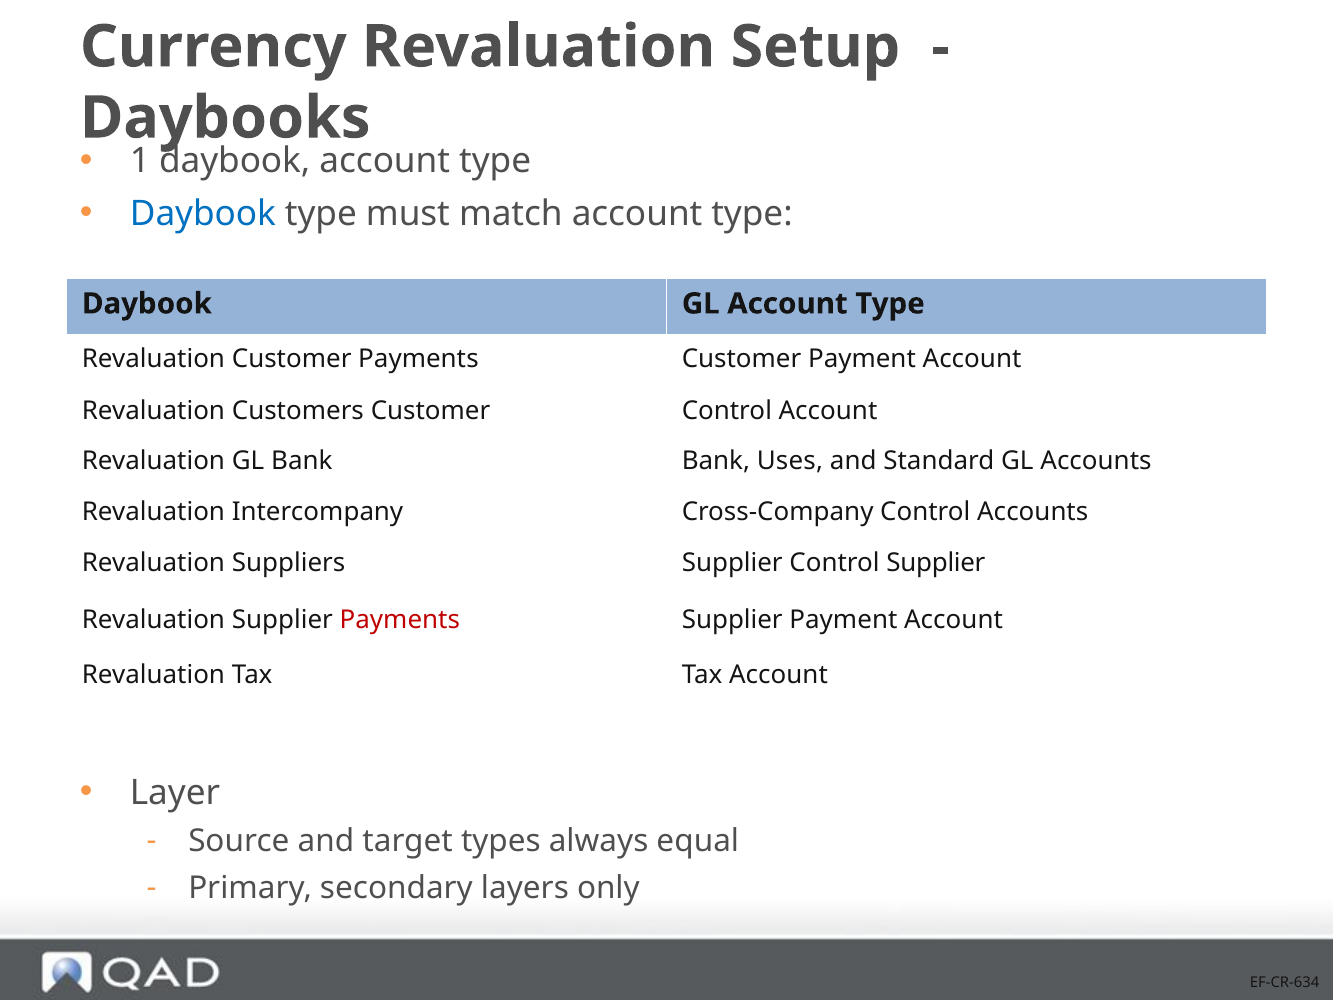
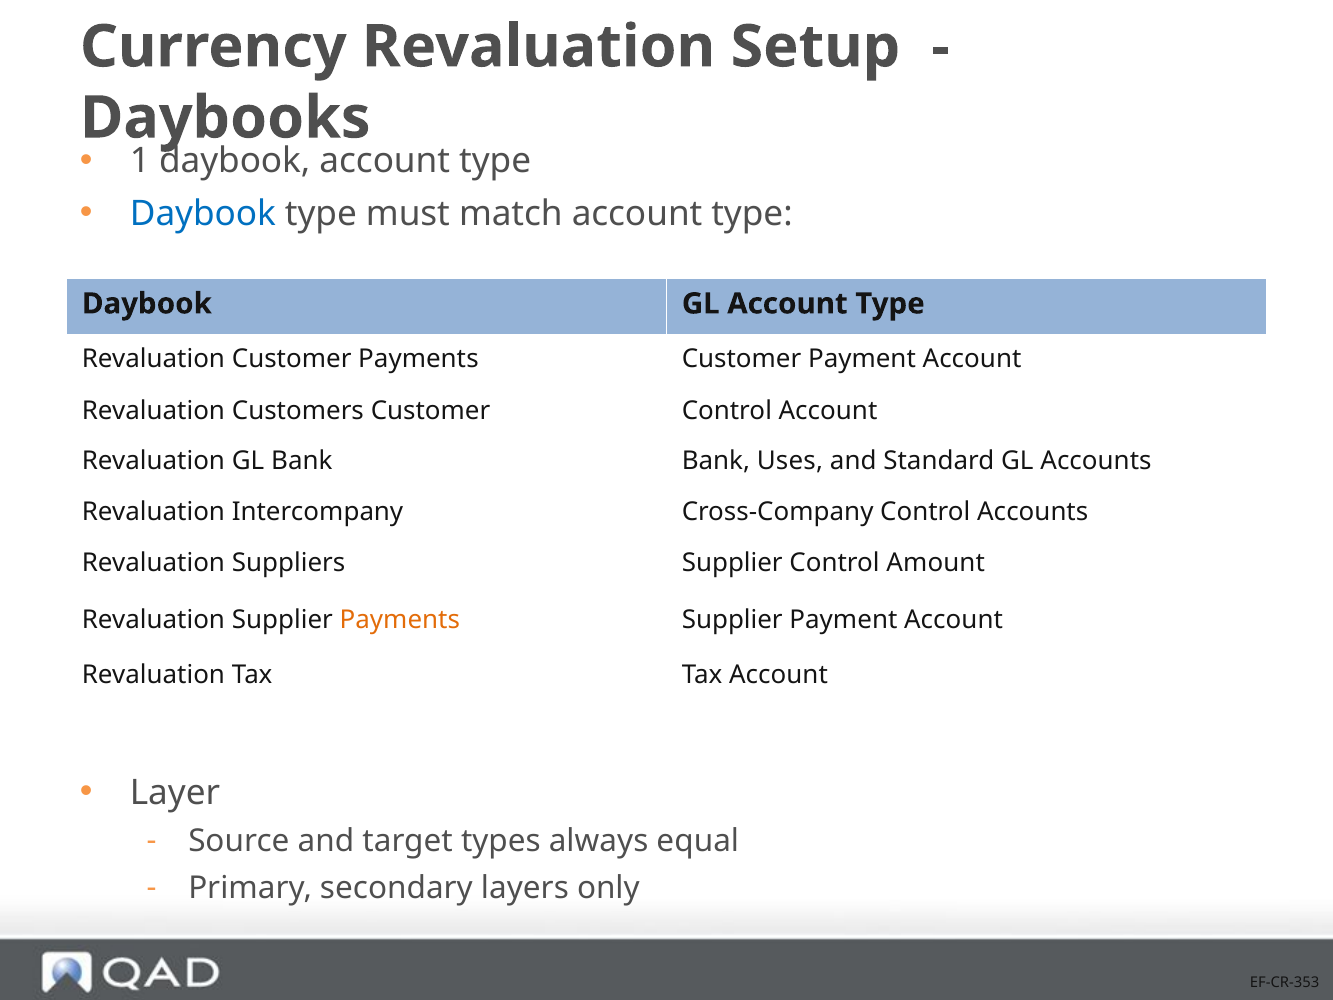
Control Supplier: Supplier -> Amount (936, 563)
Payments colour: red -> orange (400, 619)
EF-CR-634: EF-CR-634 -> EF-CR-353 (1285, 983)
